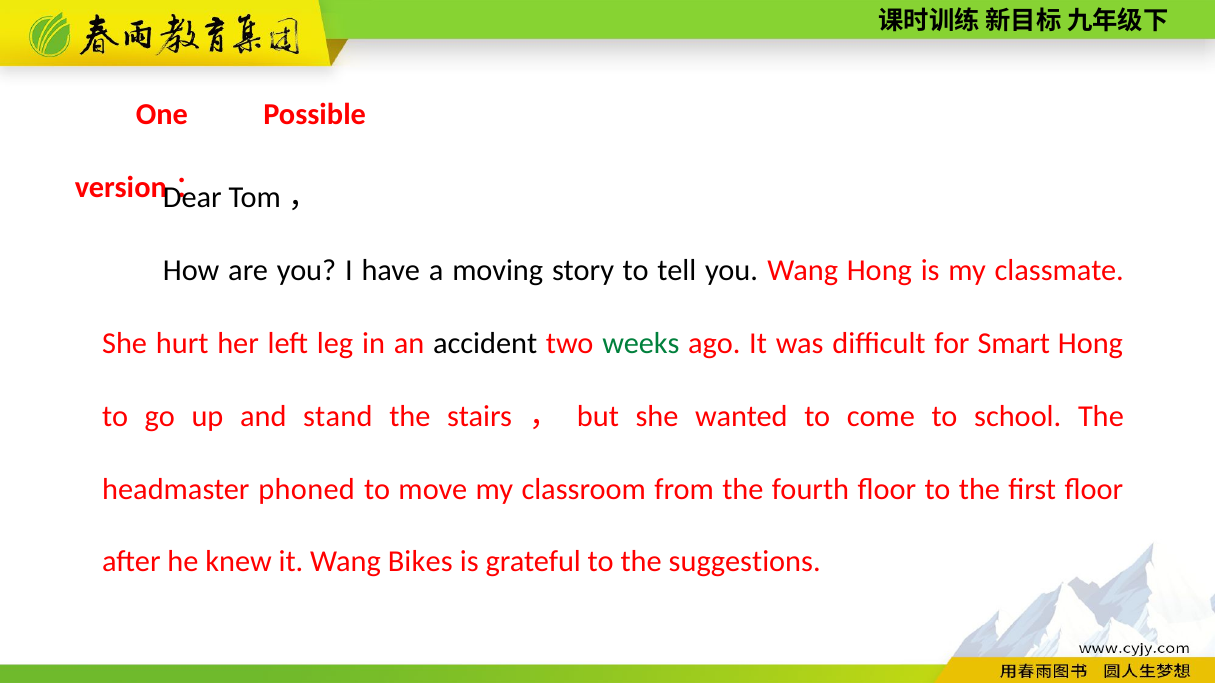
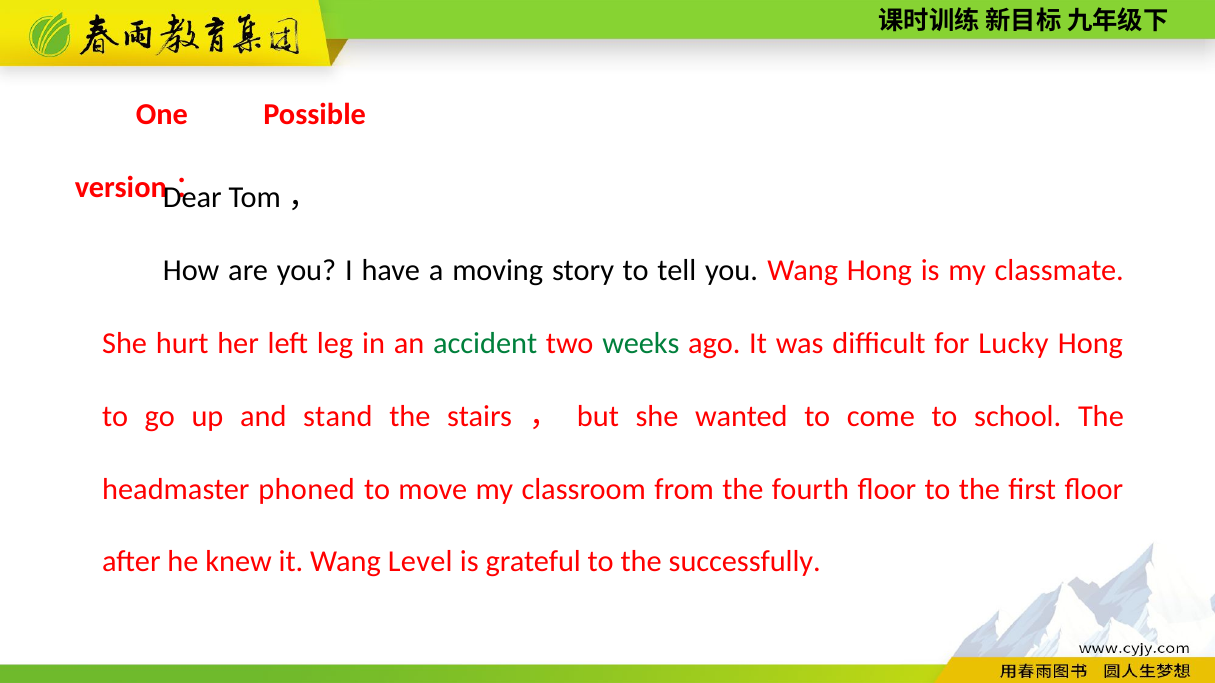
accident colour: black -> green (485, 344)
Smart: Smart -> Lucky (1014, 344)
Bikes: Bikes -> Level (420, 562)
suggestions: suggestions -> successfully (745, 562)
